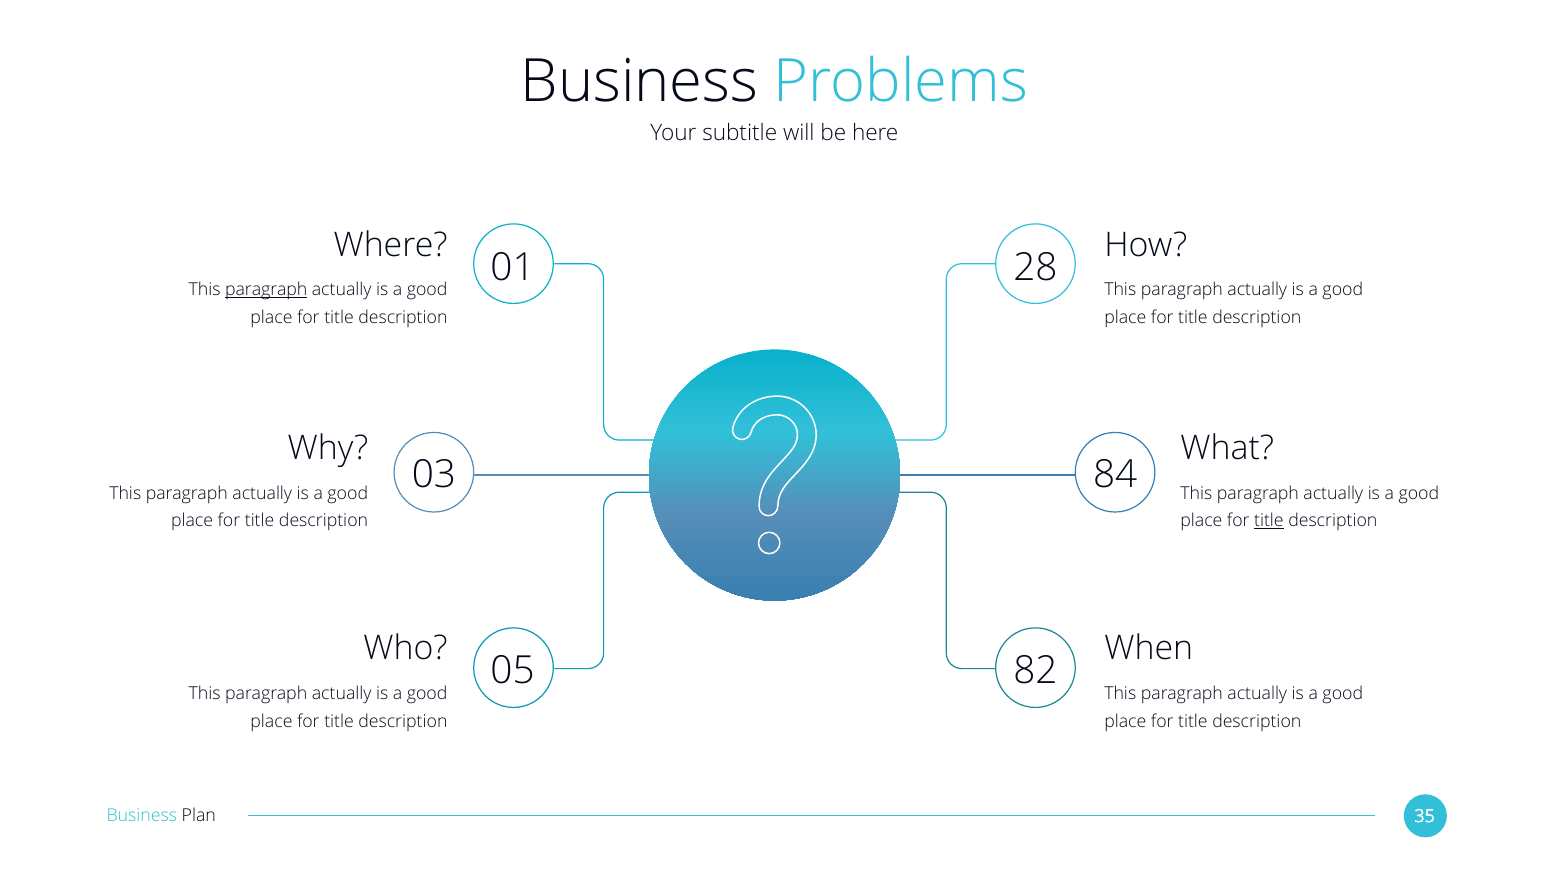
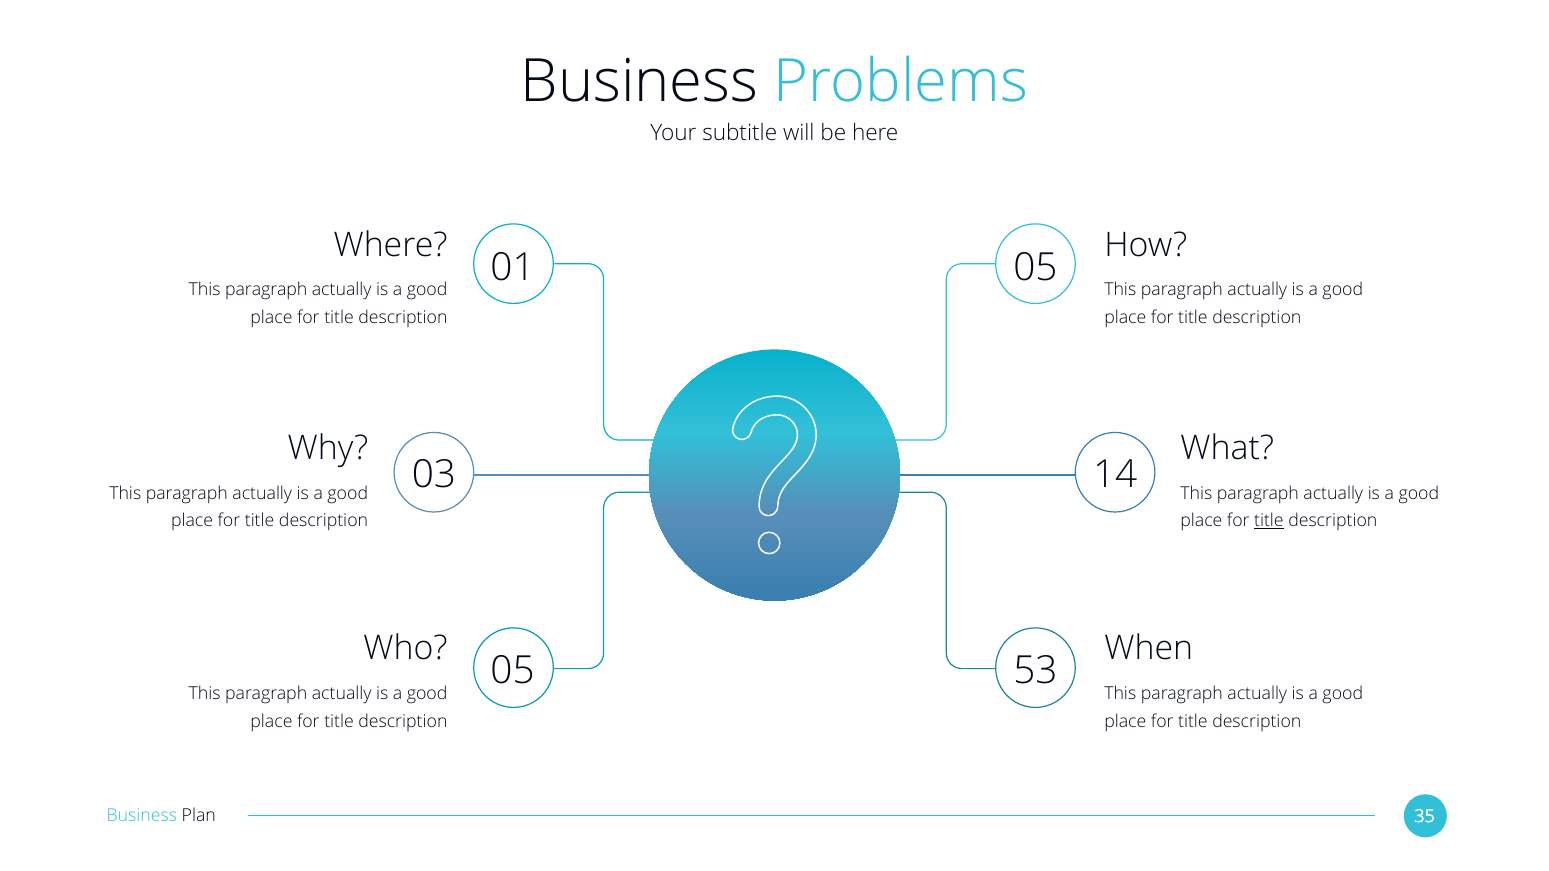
01 28: 28 -> 05 (1035, 268)
paragraph underline: present -> none (266, 290)
84: 84 -> 14 (1115, 475)
82: 82 -> 53 (1035, 671)
